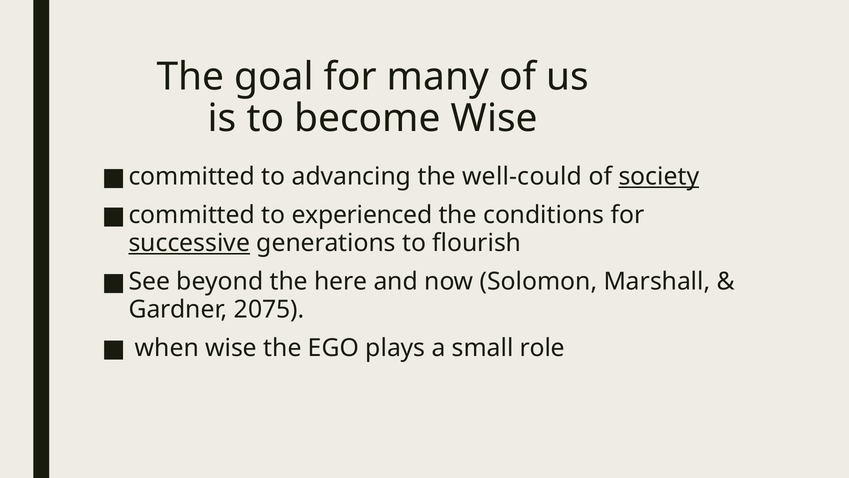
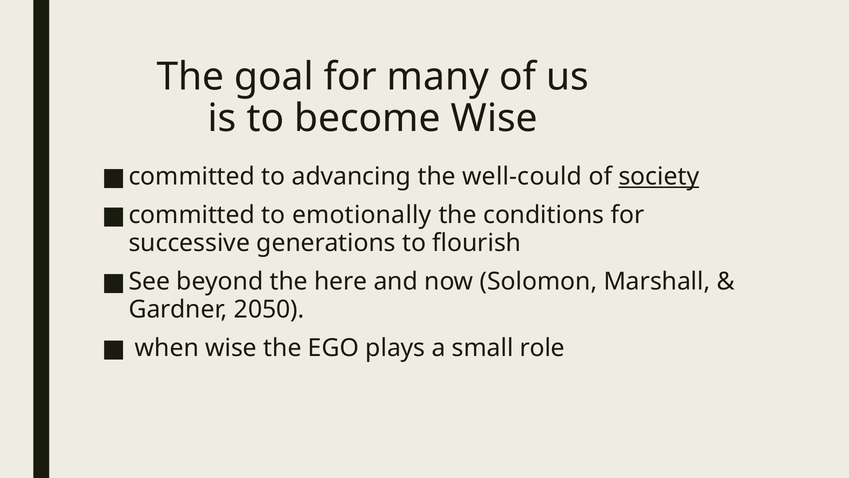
experienced: experienced -> emotionally (362, 215)
successive underline: present -> none (189, 243)
2075: 2075 -> 2050 (269, 309)
